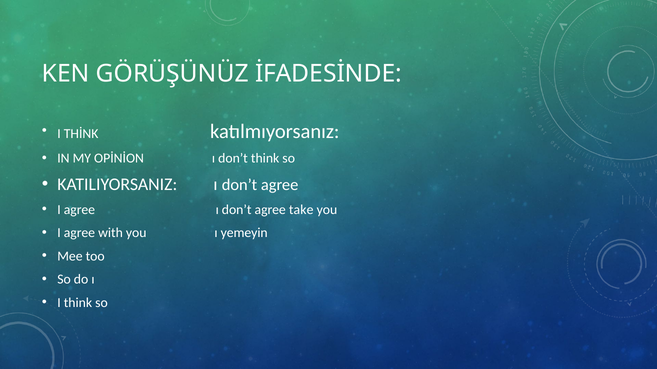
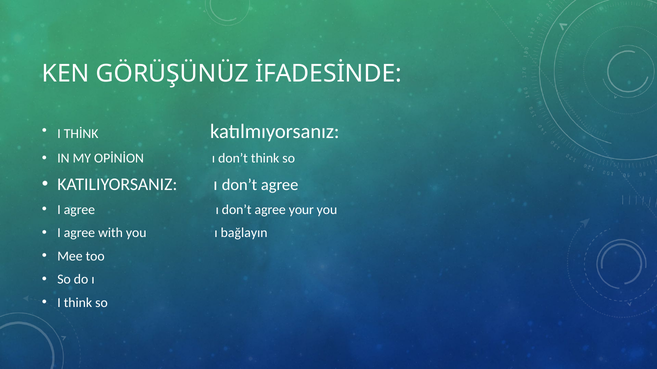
take: take -> your (301, 210)
yemeyin: yemeyin -> bağlayın (244, 233)
